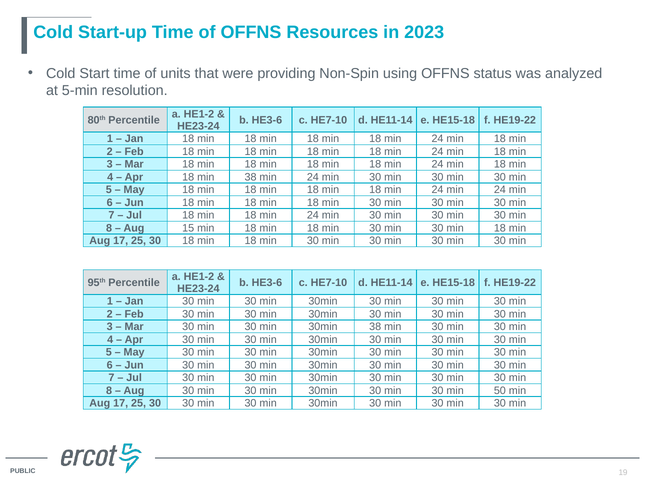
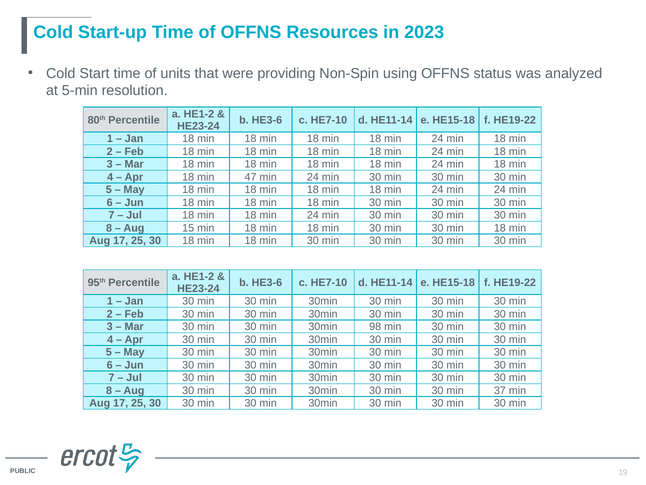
min 38: 38 -> 47 (251, 177)
30min 38: 38 -> 98 (375, 327)
50: 50 -> 37 (500, 390)
